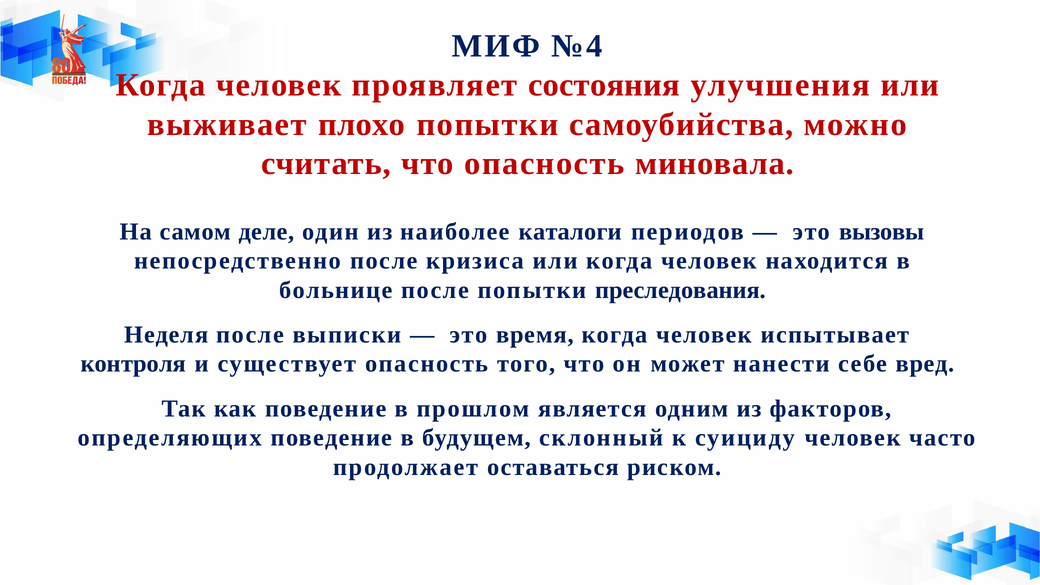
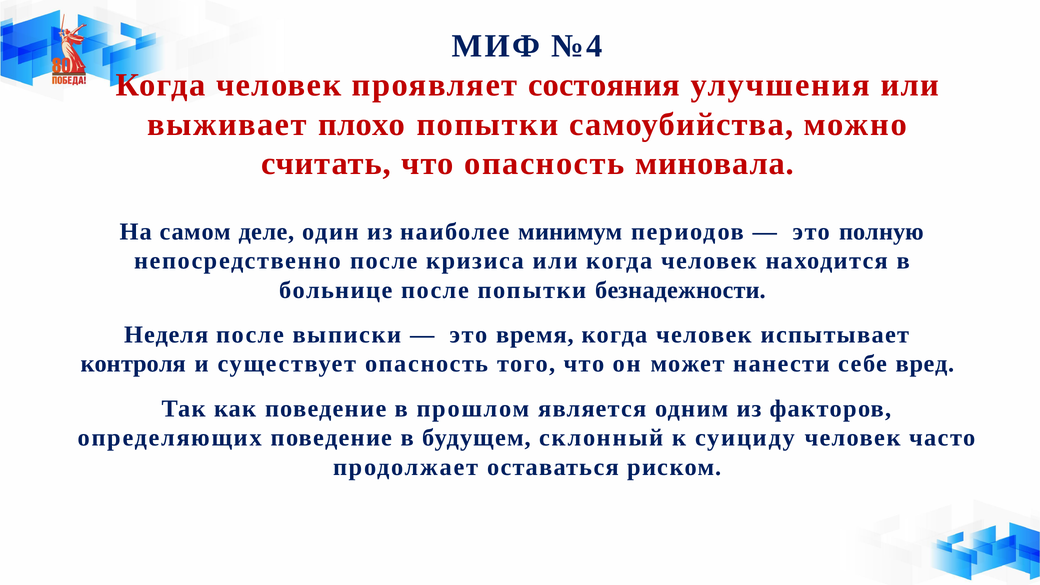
каталоги: каталоги -> минимум (570, 231)
вызовы: вызовы -> полную (882, 231)
преследования: преследования -> безнадежности (681, 290)
